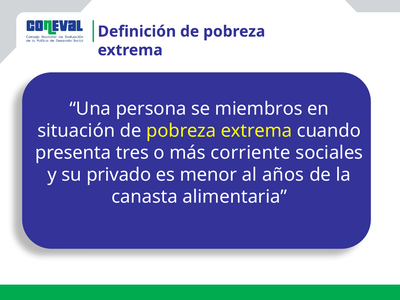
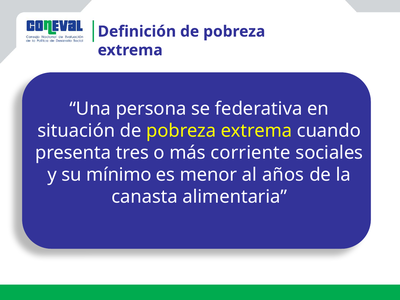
miembros: miembros -> federativa (259, 109)
privado: privado -> mínimo (119, 175)
